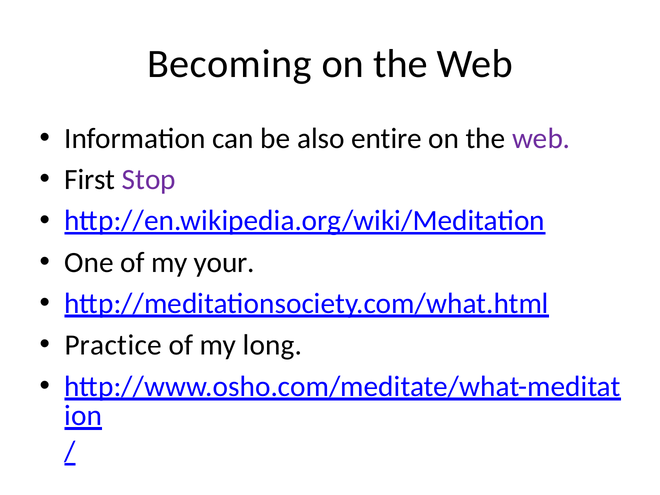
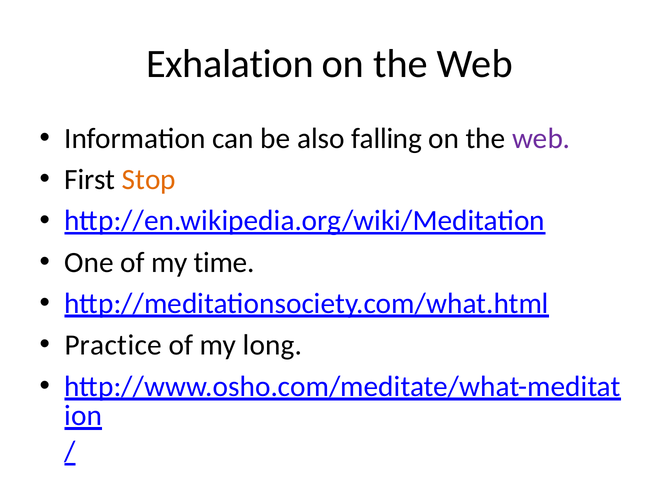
Becoming: Becoming -> Exhalation (230, 64)
entire: entire -> falling (387, 138)
Stop colour: purple -> orange (149, 180)
your: your -> time (224, 262)
